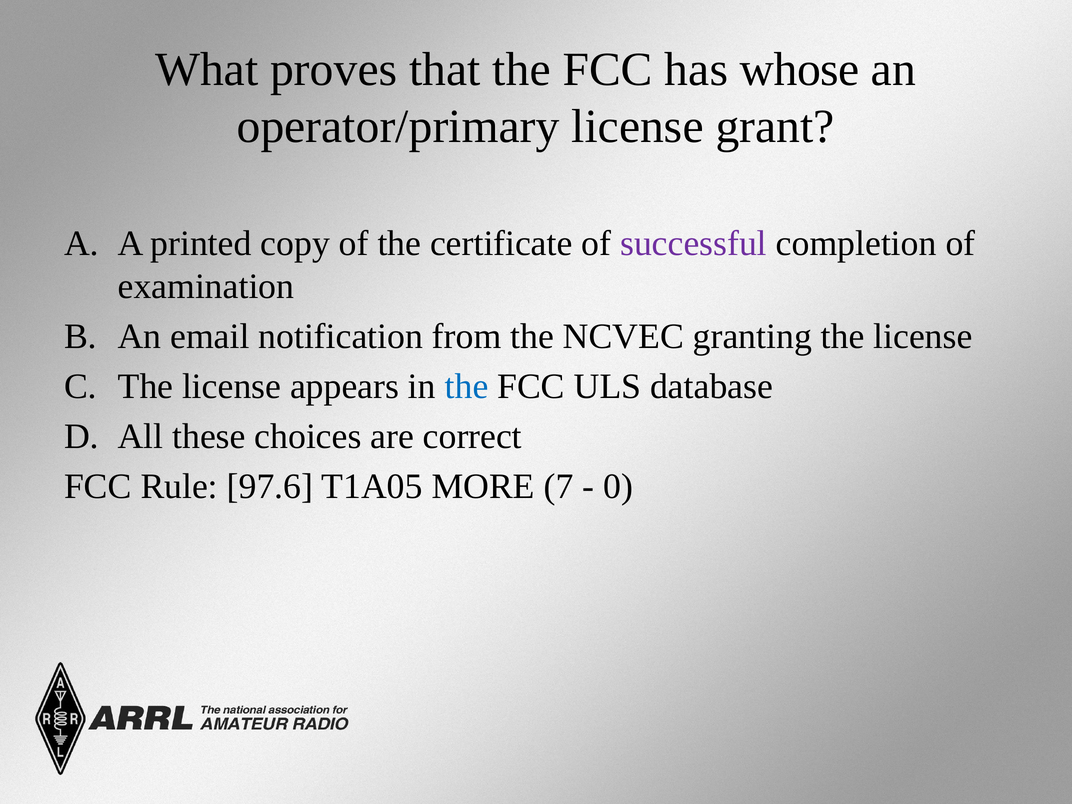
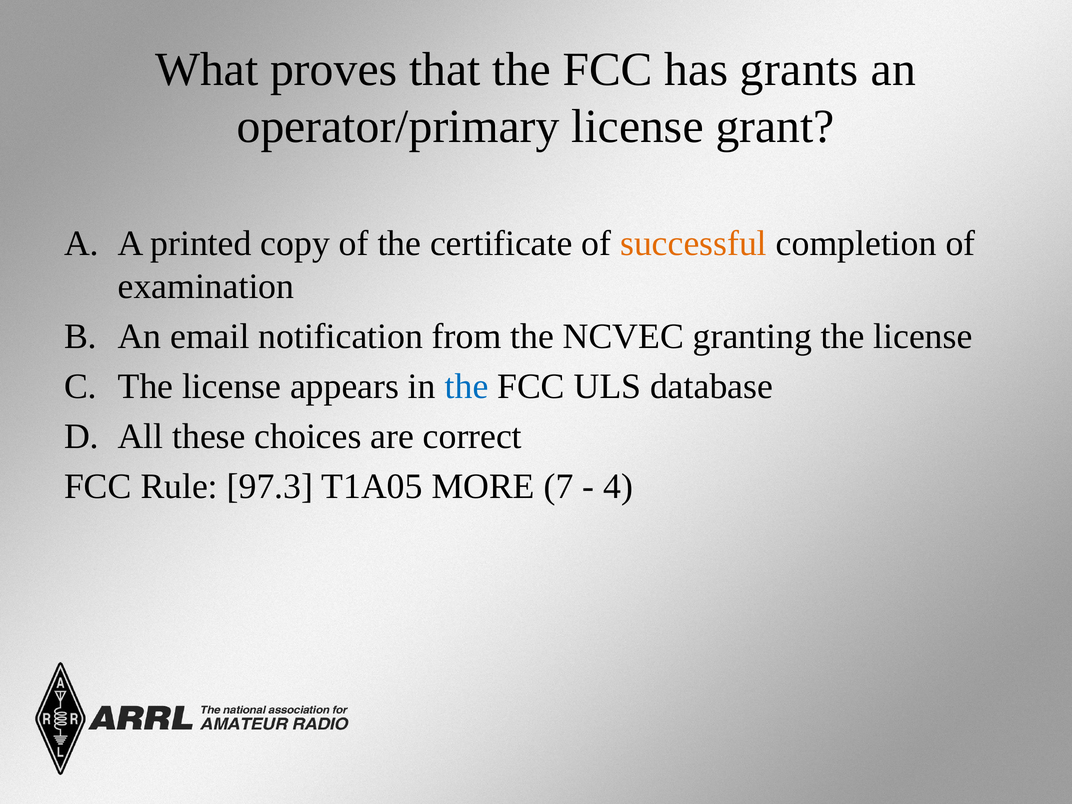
whose: whose -> grants (799, 69)
successful colour: purple -> orange (694, 244)
97.6: 97.6 -> 97.3 (270, 487)
0: 0 -> 4 (618, 487)
